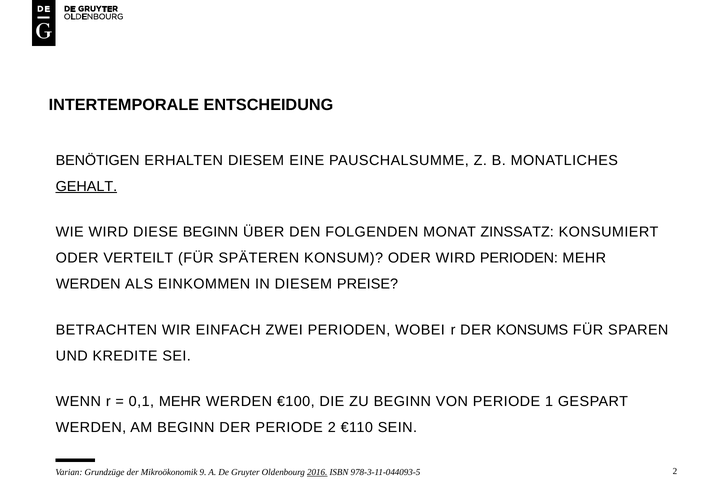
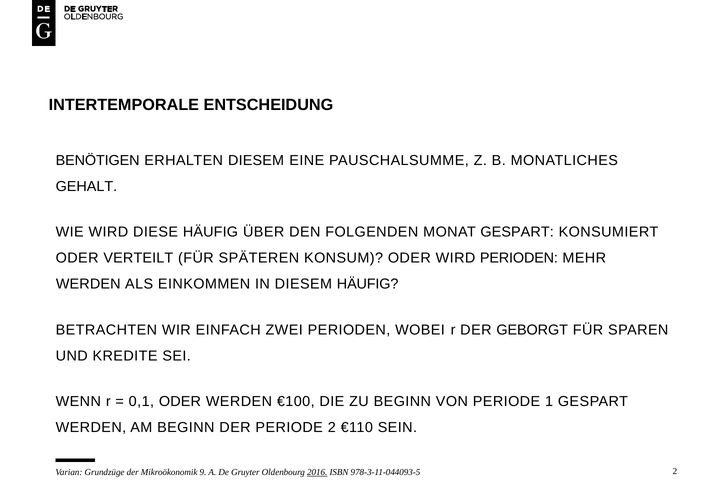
GEHALT underline: present -> none (86, 186)
DIESE BEGINN: BEGINN -> HÄUFIG (210, 232)
MONAT ZINSSATZ: ZINSSATZ -> GESPART (517, 232)
DIESEM PREISE: PREISE -> HÄUFIG (368, 284)
KONSUMS: KONSUMS -> GEBORGT (532, 330)
0,1 MEHR: MEHR -> ODER (180, 401)
